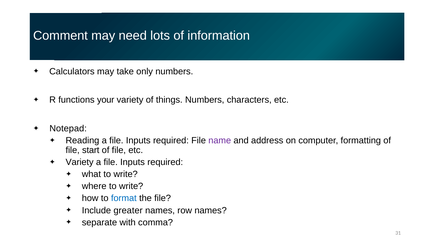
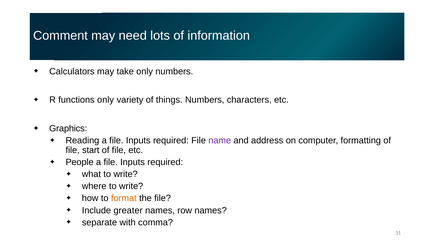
functions your: your -> only (106, 100)
Notepad: Notepad -> Graphics (68, 129)
Variety: Variety -> People (80, 162)
format colour: blue -> orange (124, 198)
